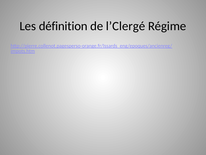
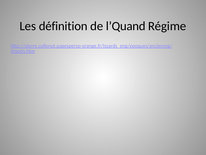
l’Clergé: l’Clergé -> l’Quand (126, 26)
